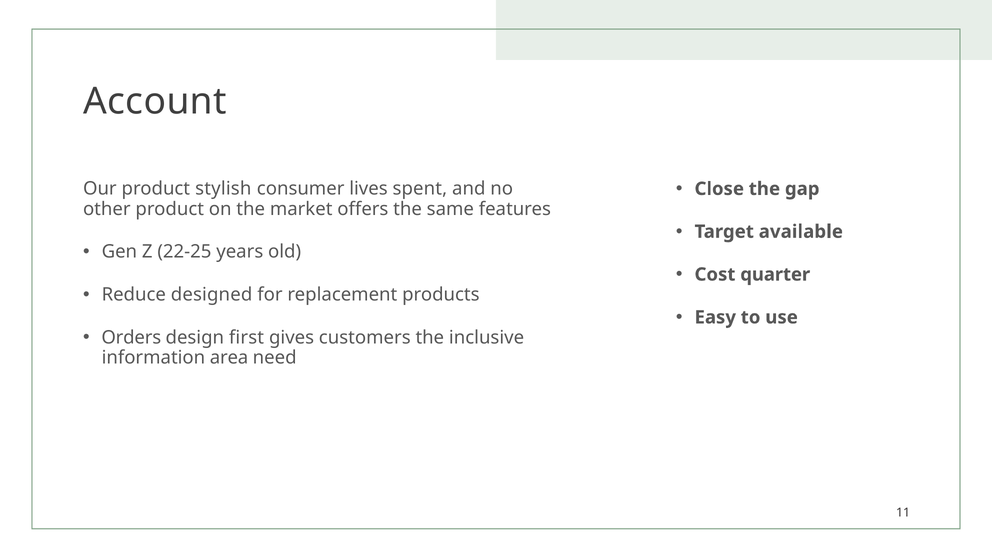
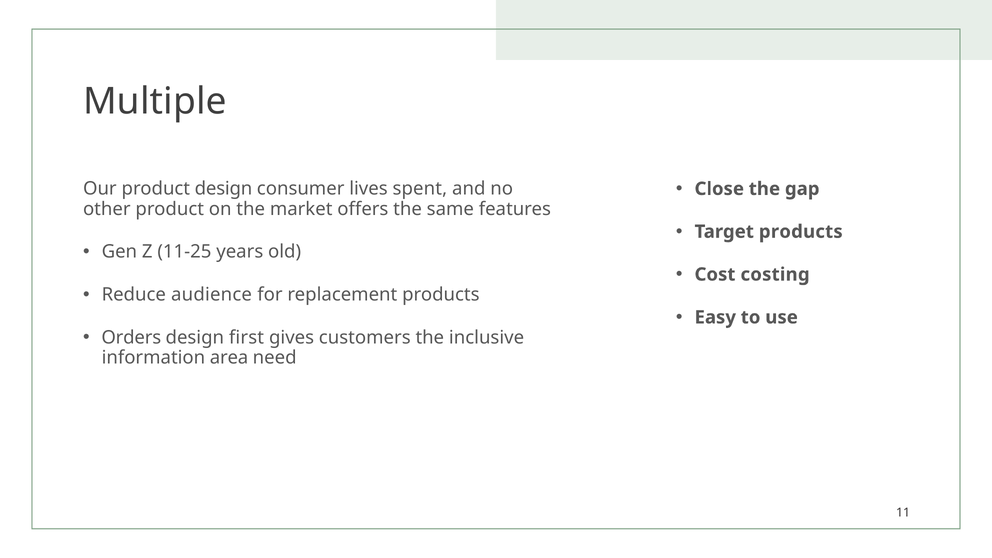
Account: Account -> Multiple (155, 102)
product stylish: stylish -> design (224, 189)
Target available: available -> products (801, 232)
22-25: 22-25 -> 11-25 (184, 252)
quarter: quarter -> costing (775, 274)
designed: designed -> audience (212, 295)
